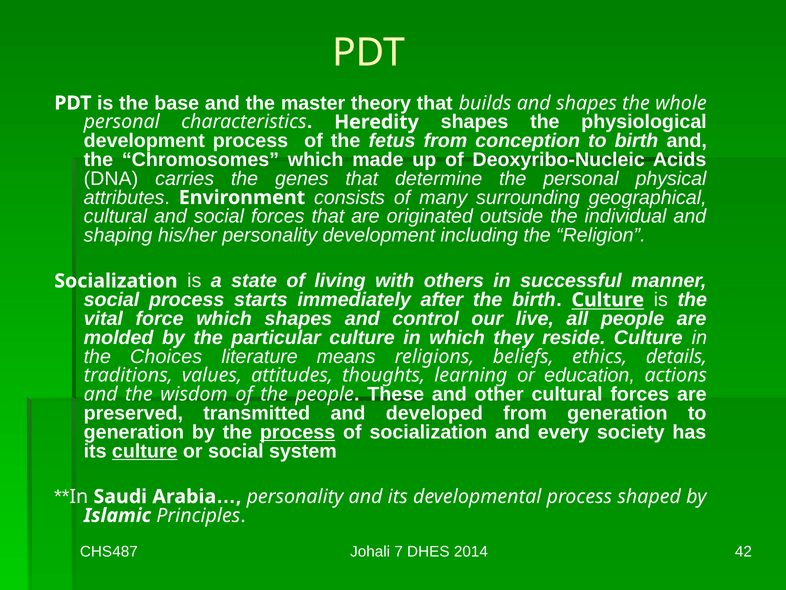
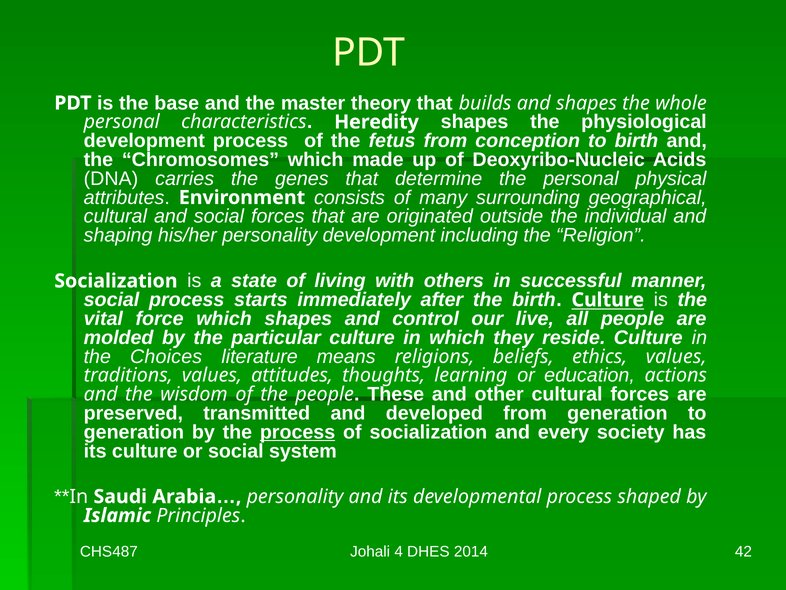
ethics details: details -> values (676, 356)
culture underline: present -> none (145, 451)
7: 7 -> 4 (399, 551)
